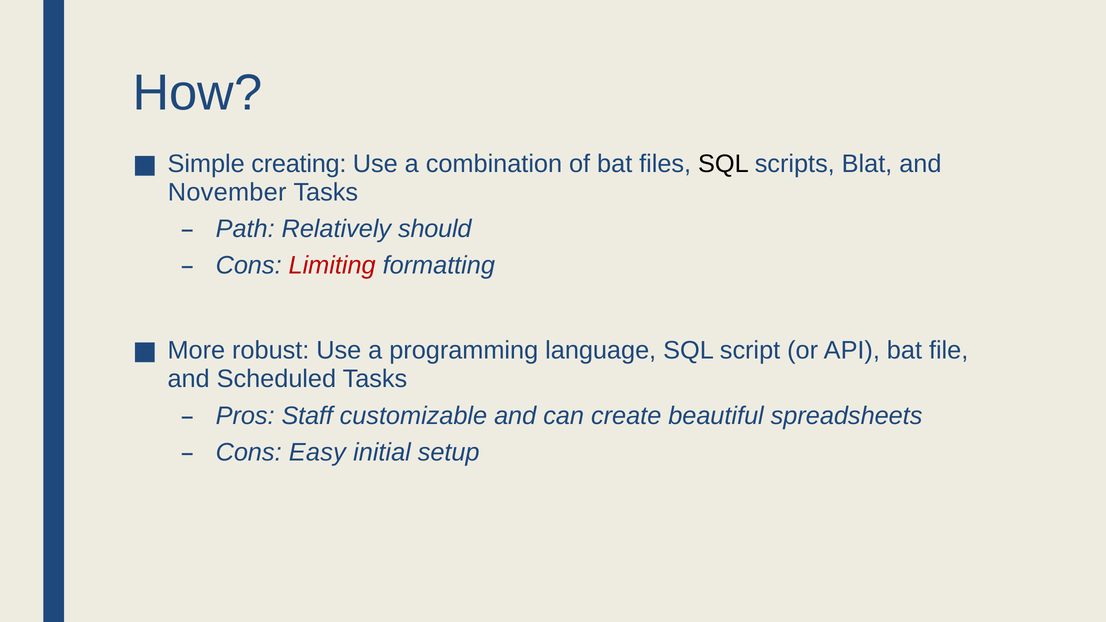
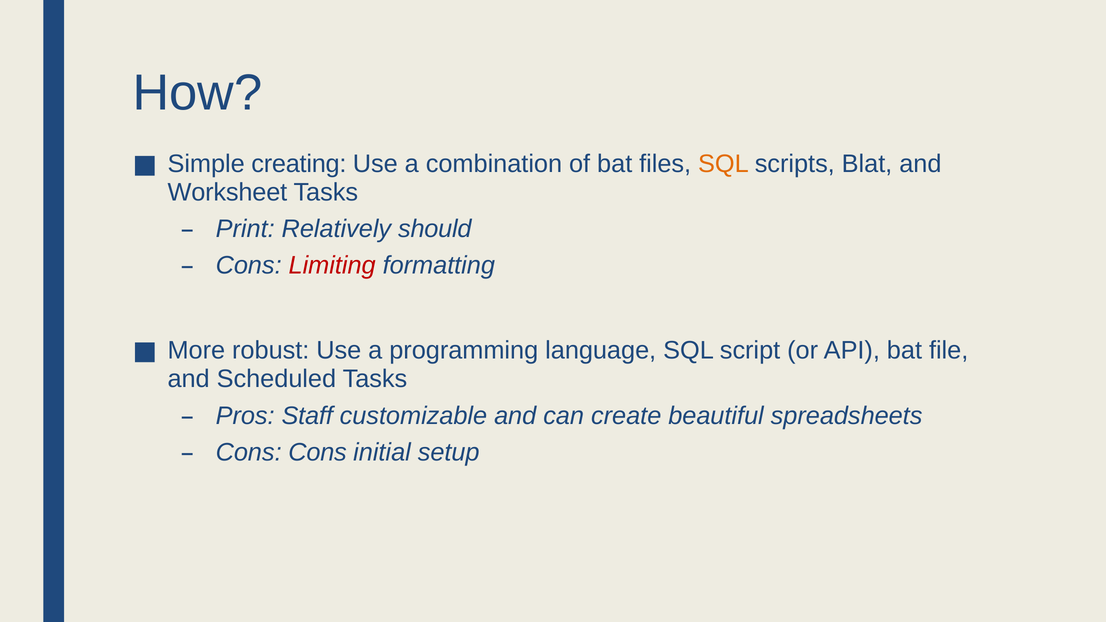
SQL colour: black -> orange (723, 164)
November: November -> Worksheet (227, 192)
Path: Path -> Print (245, 229)
Cons Easy: Easy -> Cons (318, 452)
